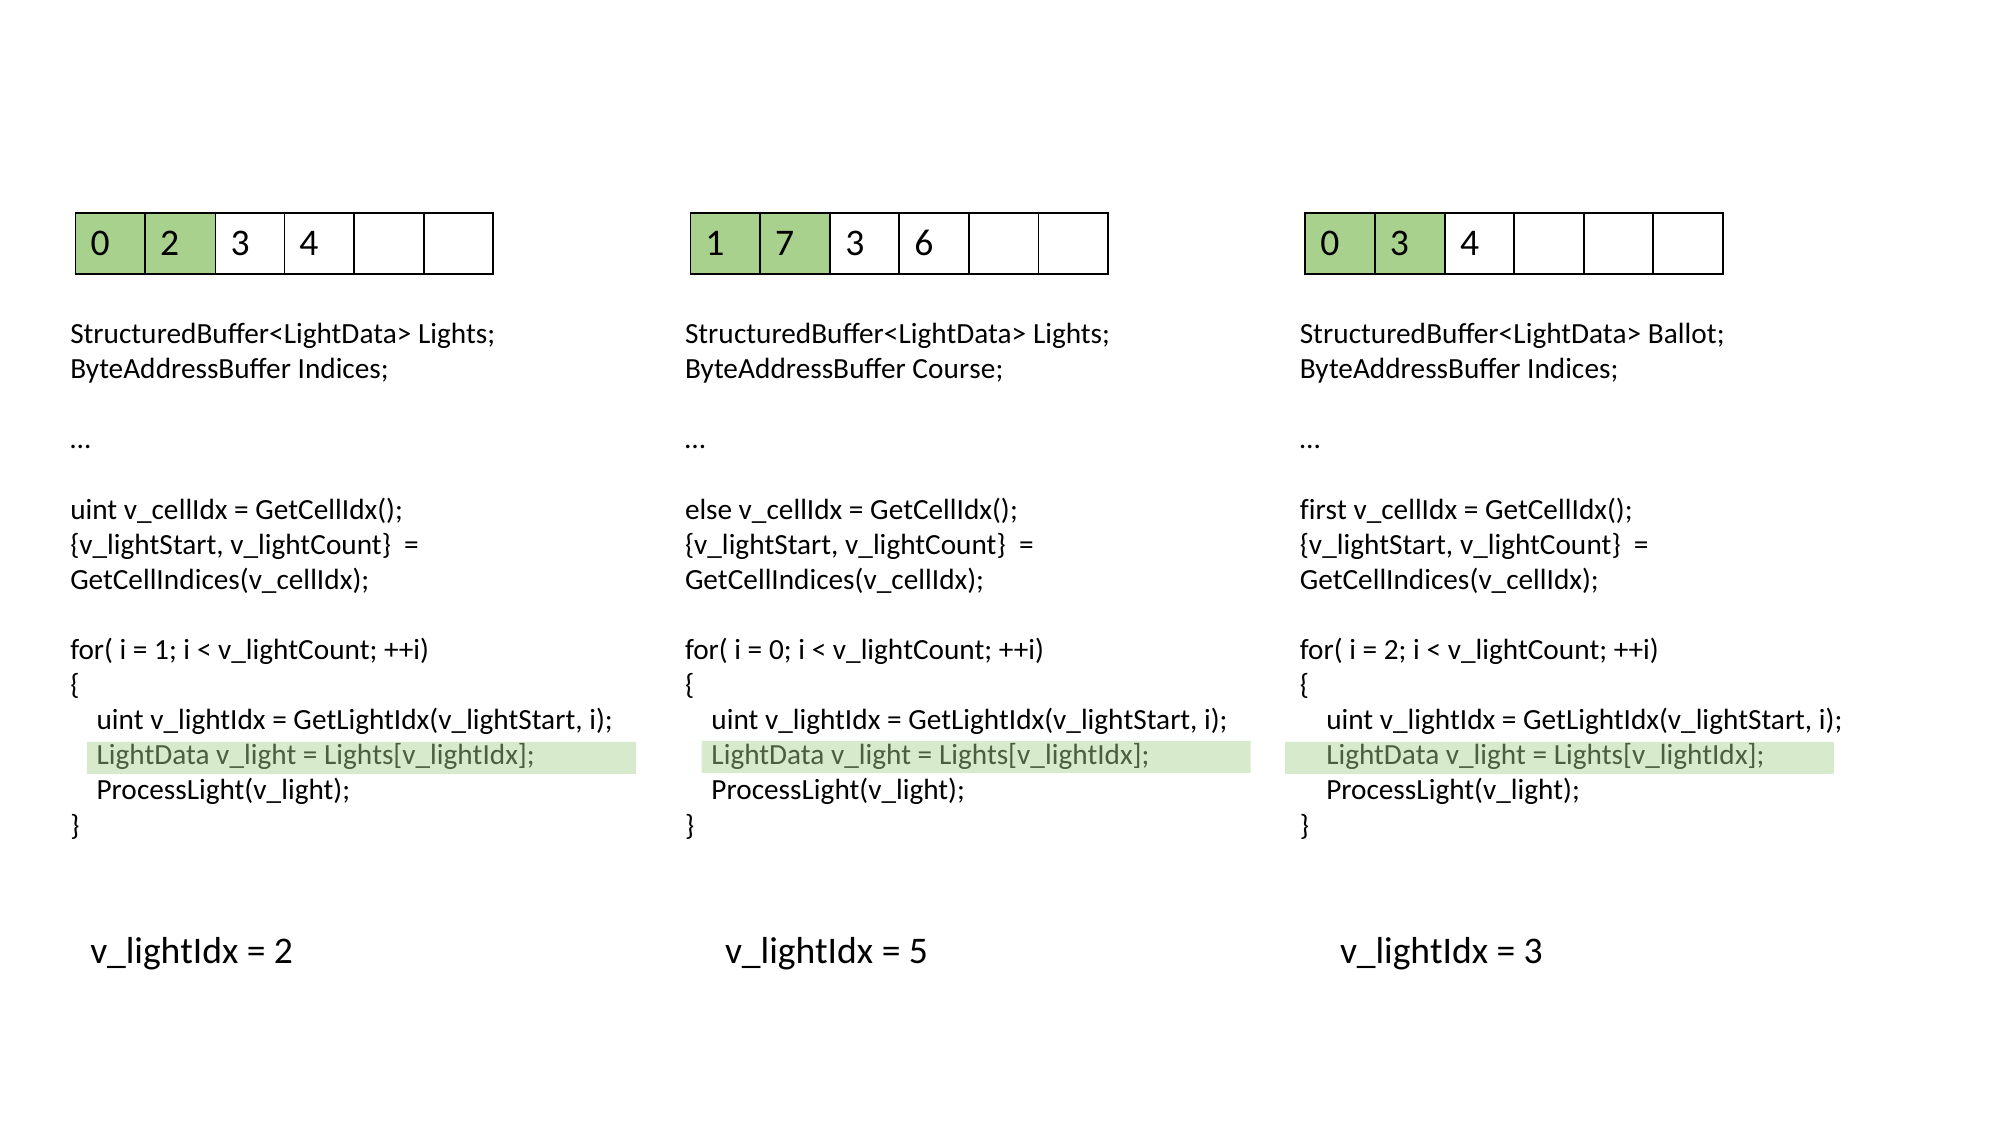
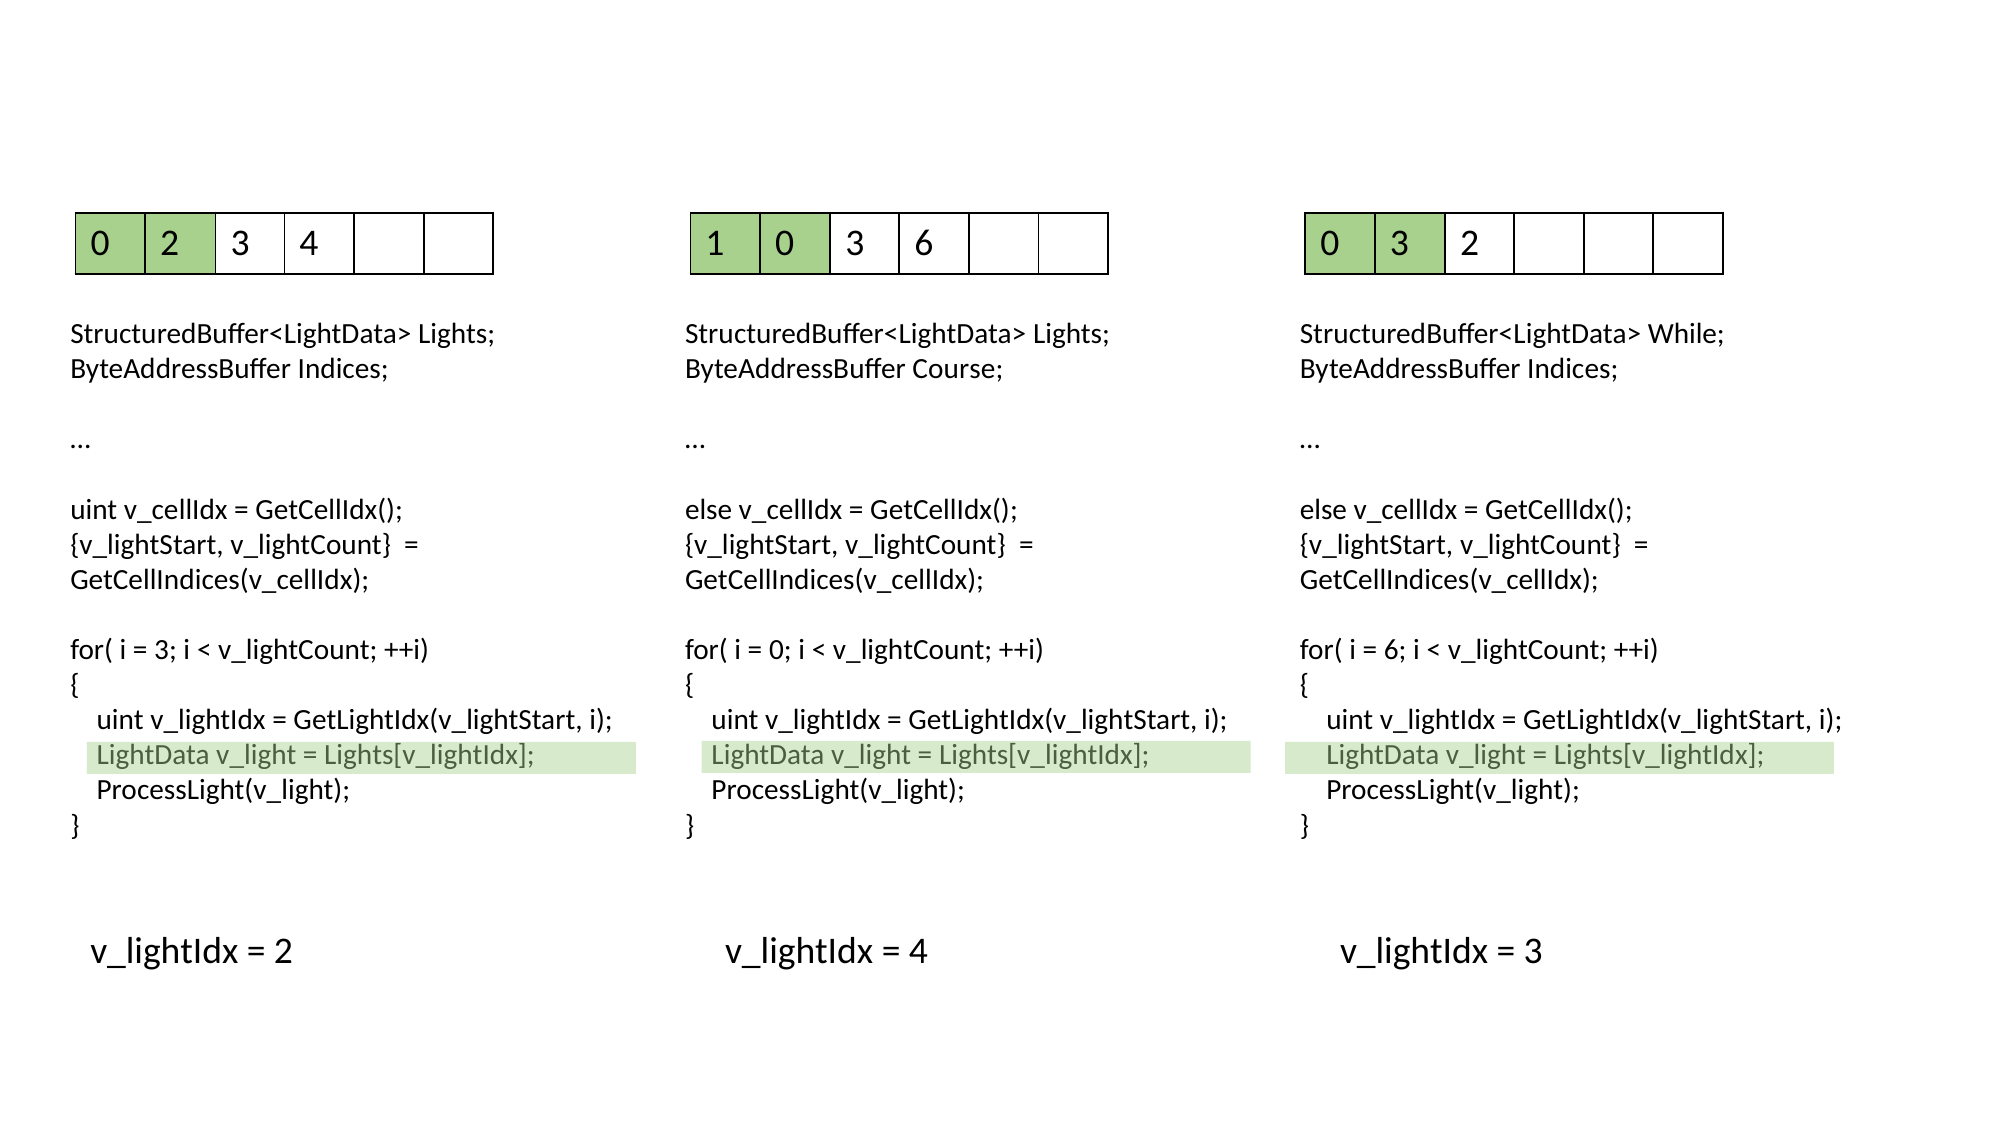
1 7: 7 -> 0 (785, 244)
0 3 4: 4 -> 2 (1470, 244)
Ballot: Ballot -> While (1686, 334)
first: first -> else (1323, 510)
1: 1 -> 3 (166, 650)
2: 2 -> 6 (1395, 650)
5: 5 -> 4 (918, 951)
